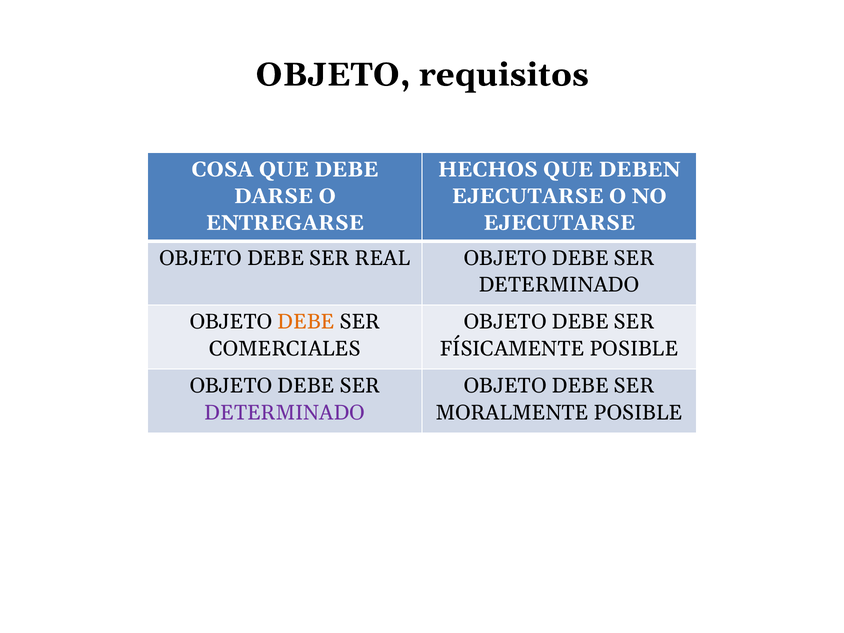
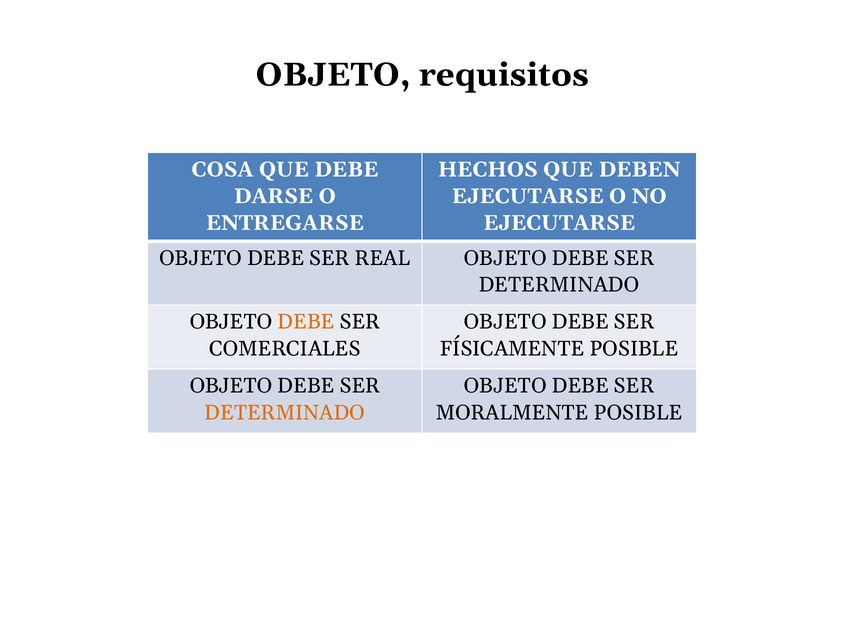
DETERMINADO colour: purple -> orange (285, 413)
